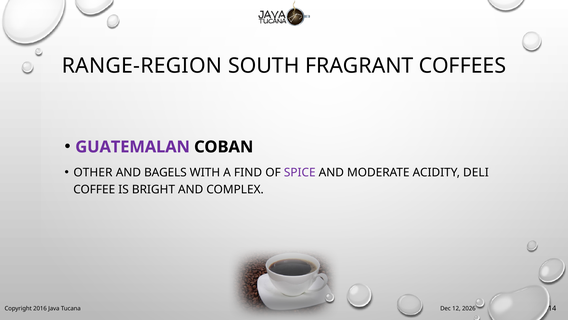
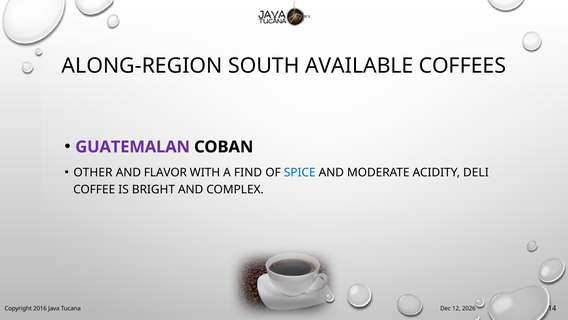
RANGE-REGION: RANGE-REGION -> ALONG-REGION (142, 66)
FRAGRANT: FRAGRANT -> AVAILABLE (359, 66)
BAGELS: BAGELS -> FLAVOR (165, 172)
SPICE colour: purple -> blue (300, 172)
